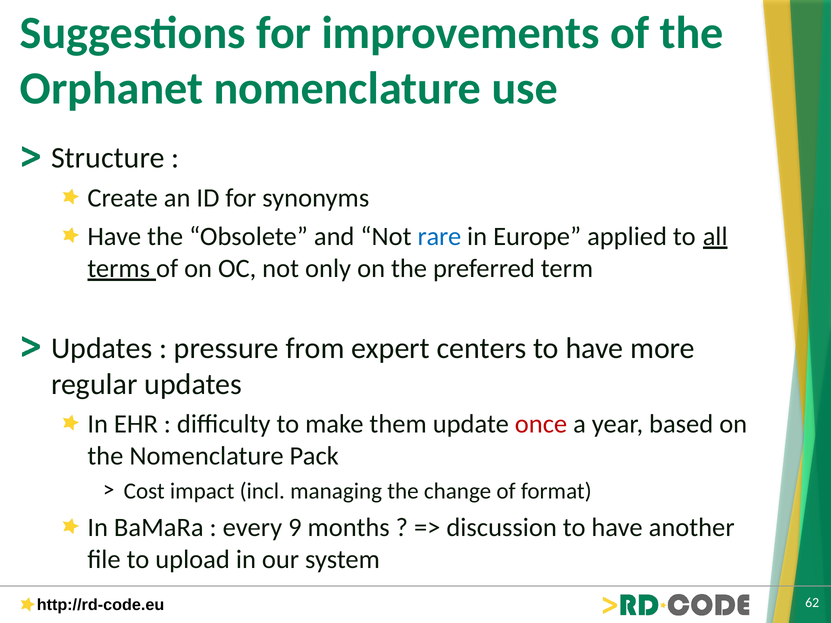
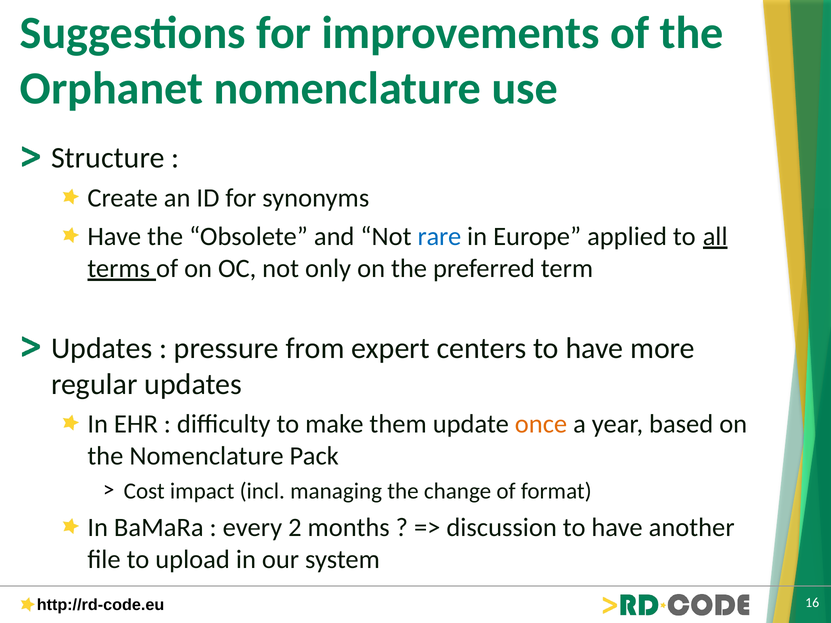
once colour: red -> orange (541, 424)
9: 9 -> 2 (295, 528)
62: 62 -> 16 (812, 603)
